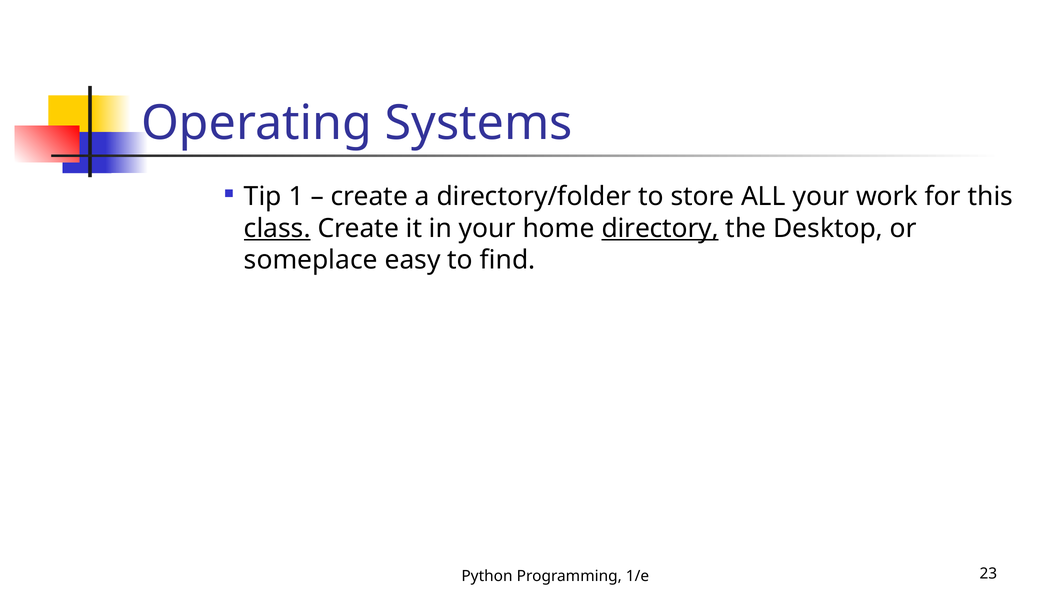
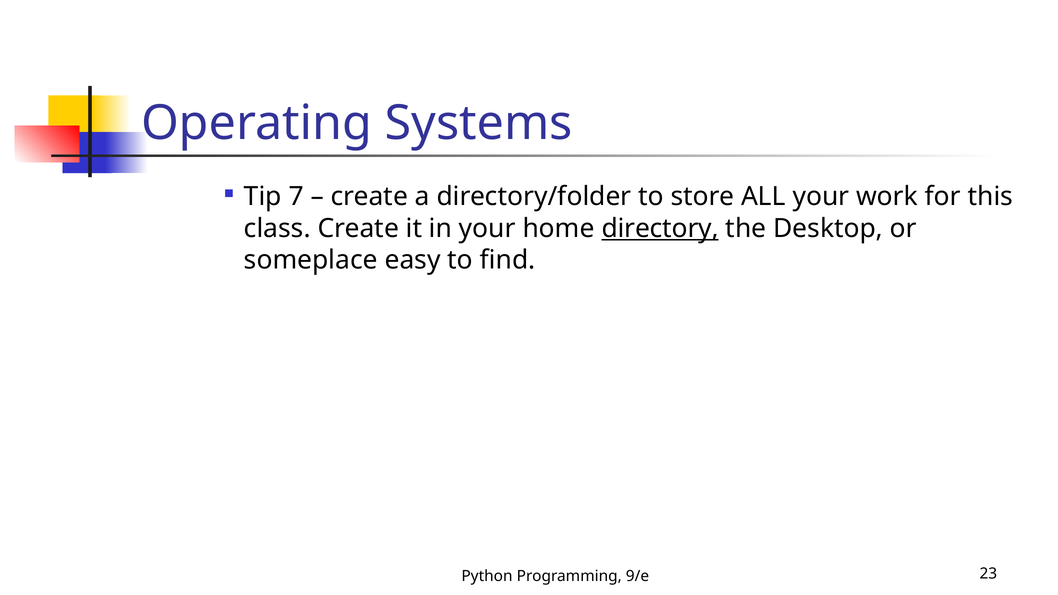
1: 1 -> 7 (296, 197)
class underline: present -> none (277, 229)
1/e: 1/e -> 9/e (638, 576)
